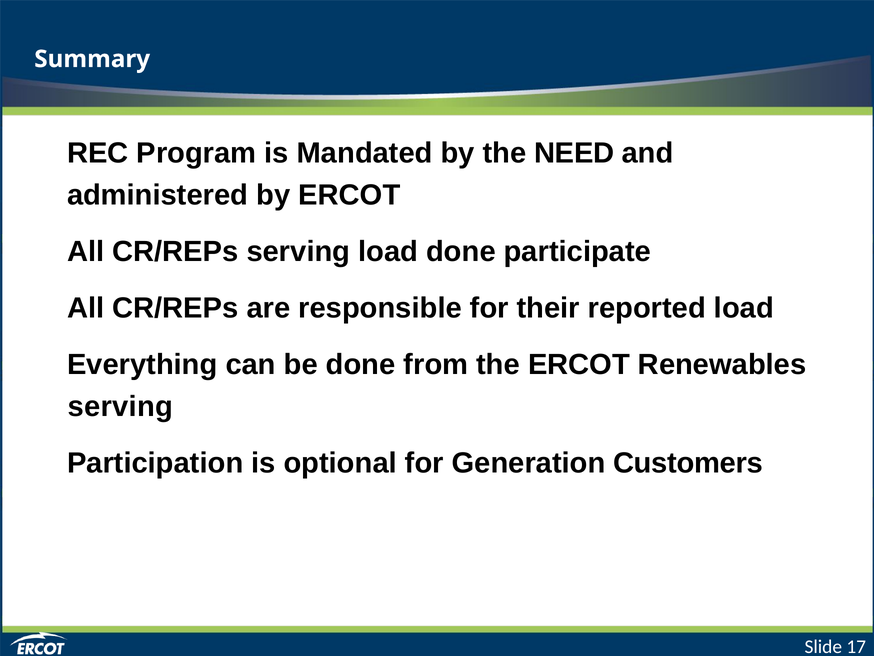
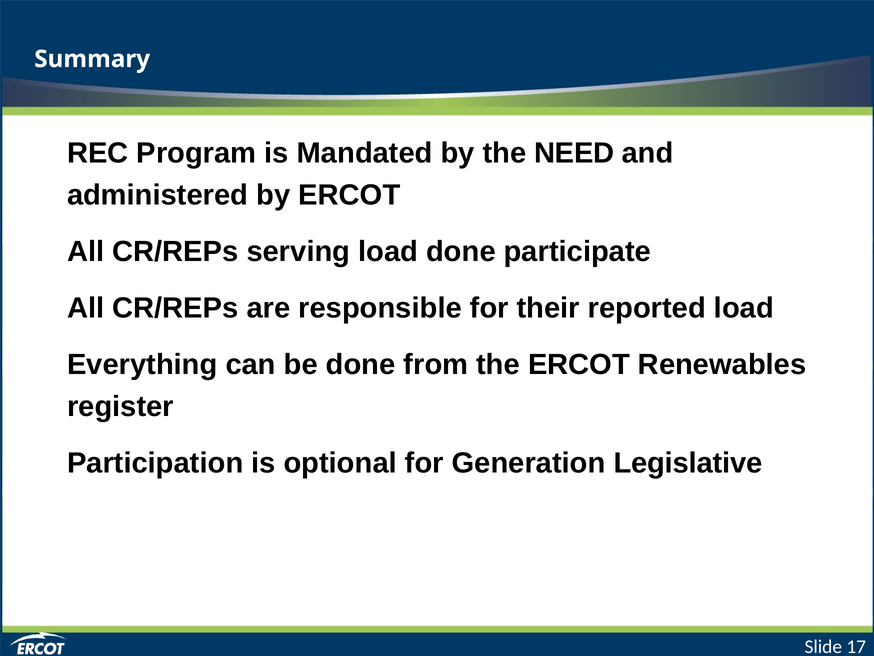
serving: serving -> register (120, 406)
Customers: Customers -> Legislative (688, 463)
